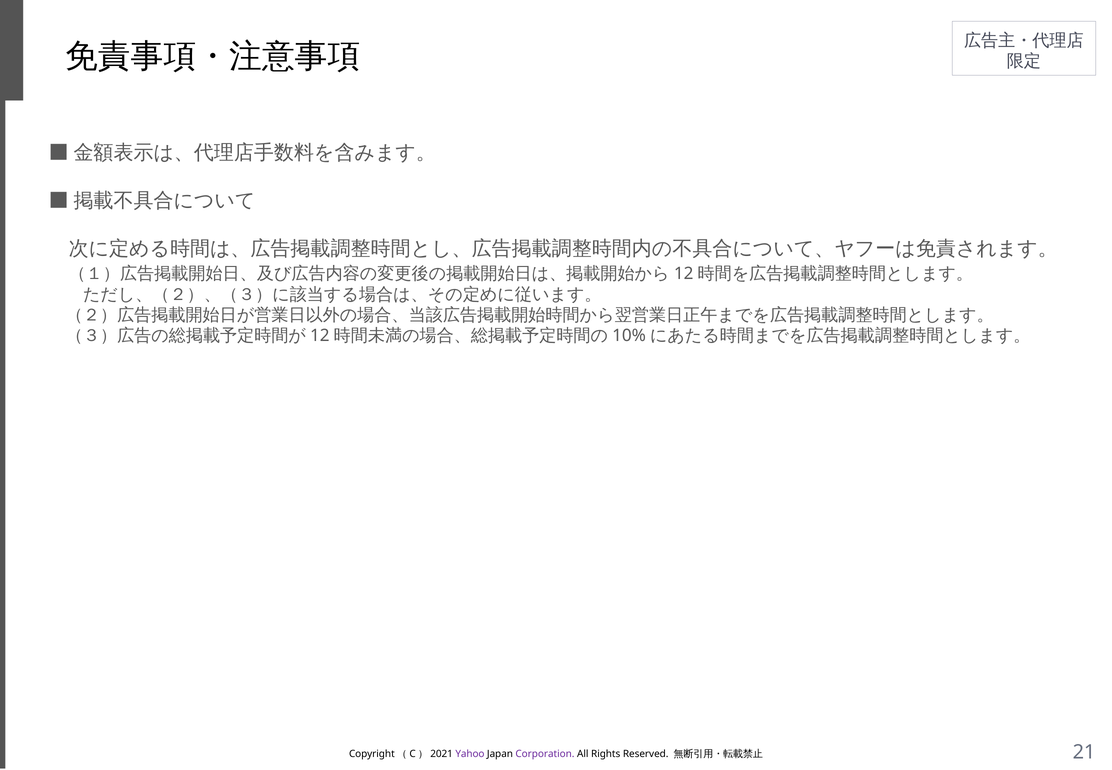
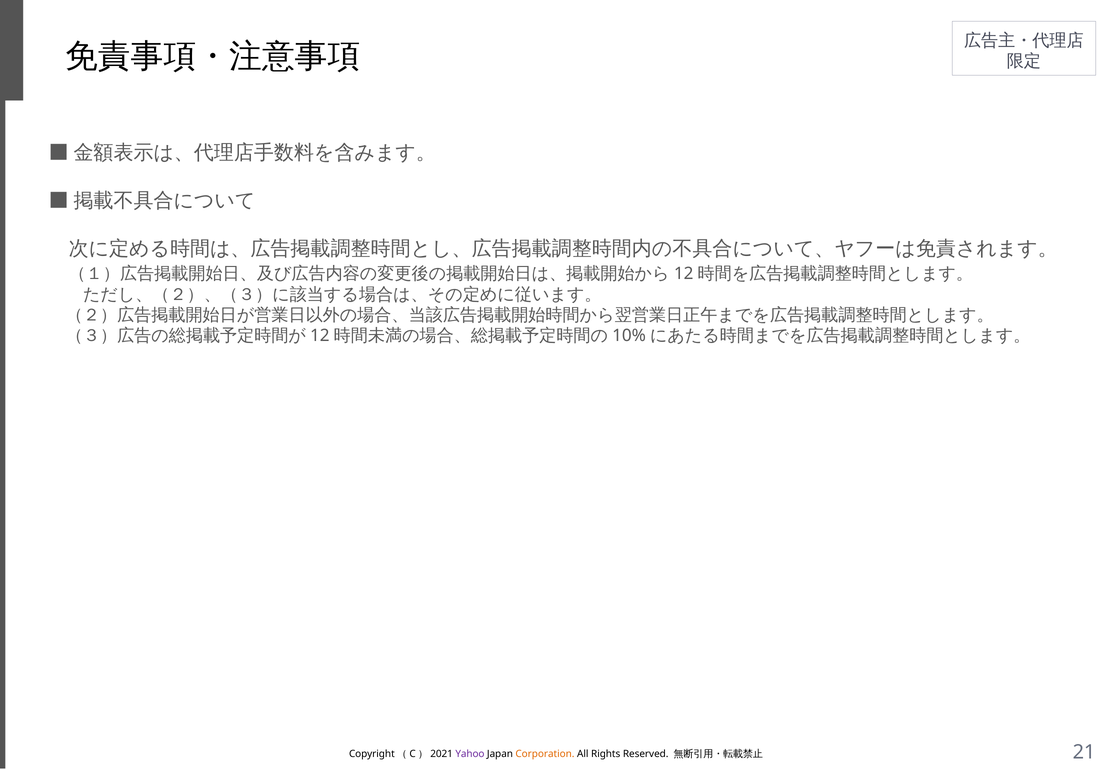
Corporation colour: purple -> orange (545, 754)
